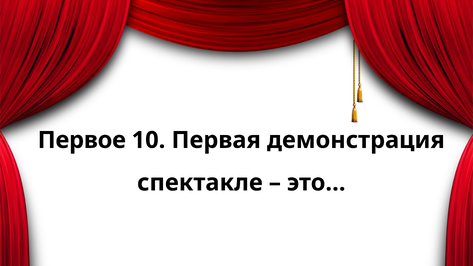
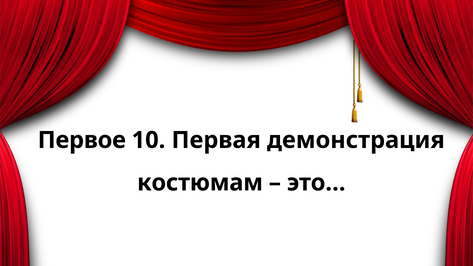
спектакле: спектакле -> костюмам (200, 183)
